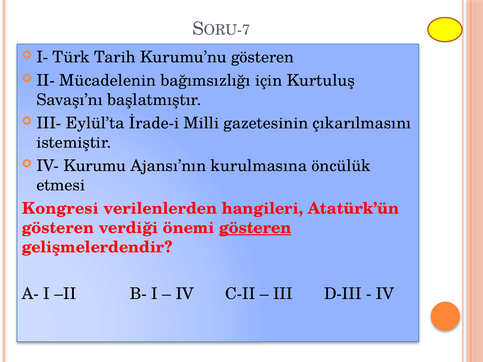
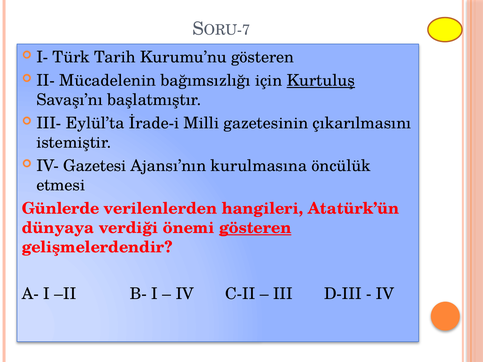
Kurtuluş underline: none -> present (321, 81)
Kurumu: Kurumu -> Gazetesi (95, 166)
Kongresi: Kongresi -> Günlerde (61, 209)
gösteren: gösteren -> dünyaya (58, 228)
